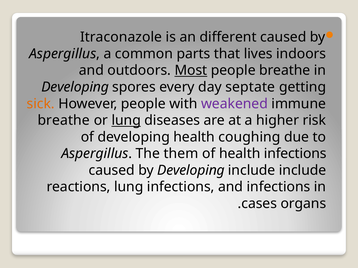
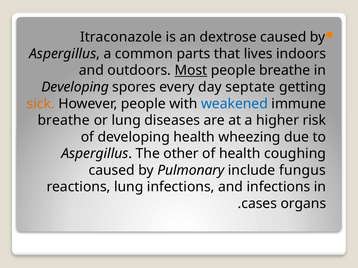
different: different -> dextrose (228, 37)
weakened colour: purple -> blue (234, 104)
lung underline: present -> none (126, 121)
coughing: coughing -> wheezing (249, 137)
them: them -> other (181, 154)
health infections: infections -> coughing (295, 154)
by Developing: Developing -> Pulmonary (191, 171)
include include: include -> fungus (302, 171)
